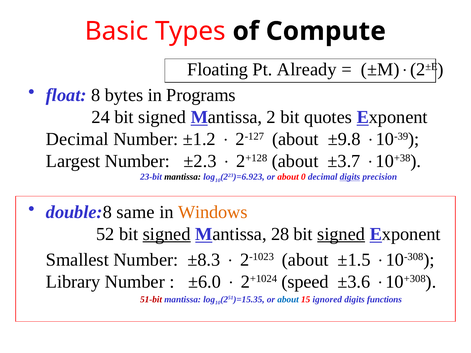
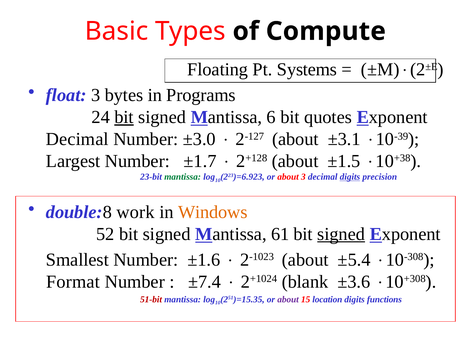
Already: Already -> Systems (307, 70)
float 8: 8 -> 3 (96, 95)
bit underline: none -> present (124, 117)
2: 2 -> 6 (271, 117)
±1.2: ±1.2 -> ±3.0 (199, 139)
±9.8: ±9.8 -> ±3.1 (344, 139)
±2.3: ±2.3 -> ±1.7 (200, 161)
±3.7: ±3.7 -> ±1.5 (344, 161)
mantissa colour: black -> green (183, 177)
about 0: 0 -> 3 (303, 177)
same: same -> work (136, 212)
signed underline: present -> none (167, 234)
28: 28 -> 61 (280, 234)
±8.3: ±8.3 -> ±1.6 (204, 260)
±1.5: ±1.5 -> ±5.4 (354, 260)
Library: Library -> Format (73, 282)
±6.0: ±6.0 -> ±7.4 (205, 282)
speed: speed -> blank (305, 282)
about colour: blue -> purple (288, 300)
ignored: ignored -> location (327, 300)
